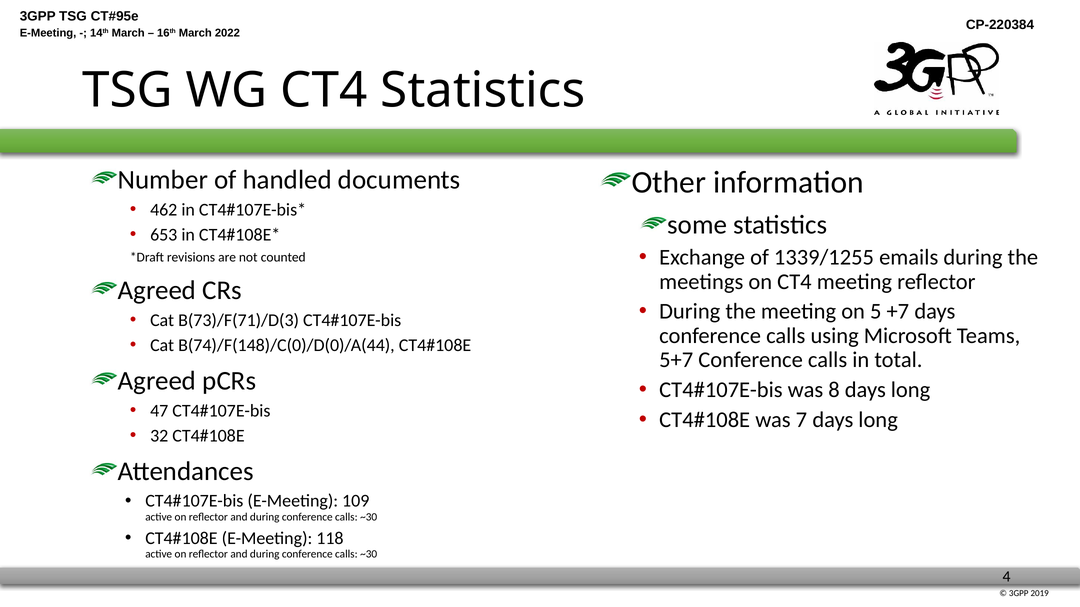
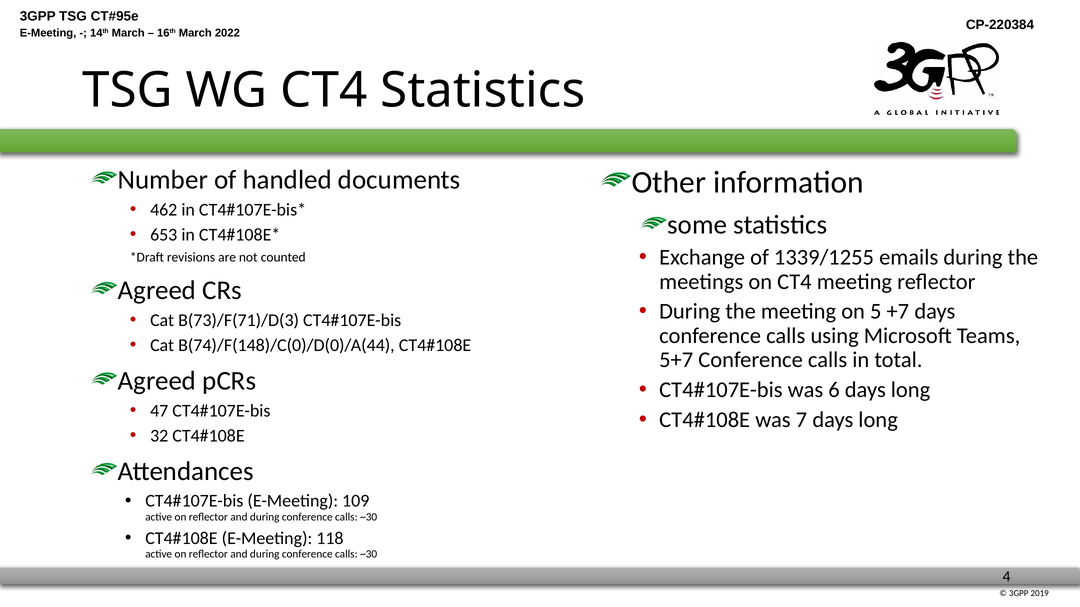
8: 8 -> 6 (834, 390)
